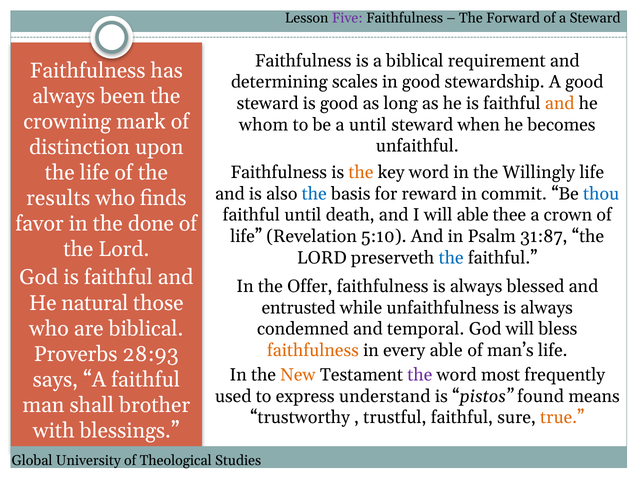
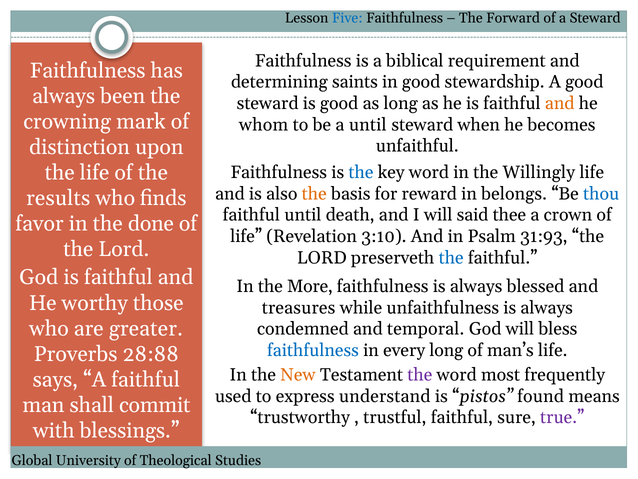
Five colour: purple -> blue (347, 18)
scales: scales -> saints (355, 82)
the colour: orange -> blue (361, 172)
the colour: blue -> orange (314, 194)
commit: commit -> belongs (514, 194)
will able: able -> said (473, 215)
5:10: 5:10 -> 3:10 (384, 236)
31:87: 31:87 -> 31:93 (544, 236)
Offer: Offer -> More (310, 286)
natural: natural -> worthy (95, 303)
entrusted: entrusted -> treasures (299, 307)
are biblical: biblical -> greater (146, 328)
faithfulness colour: orange -> blue (313, 350)
every able: able -> long (446, 350)
28:93: 28:93 -> 28:88 (151, 354)
brother: brother -> commit (155, 405)
true colour: orange -> purple (562, 417)
